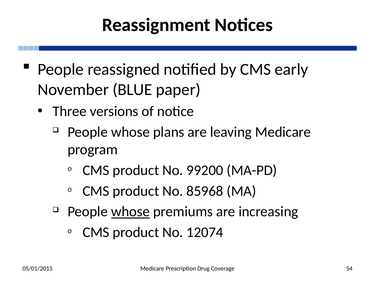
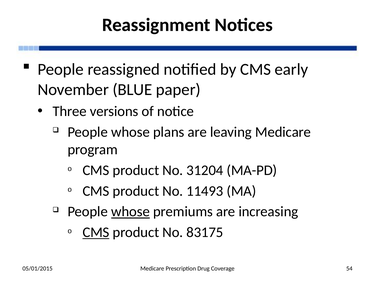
99200: 99200 -> 31204 (205, 170)
85968: 85968 -> 11493 (205, 190)
CMS underline: none -> present (96, 232)
12074: 12074 -> 83175 (205, 232)
